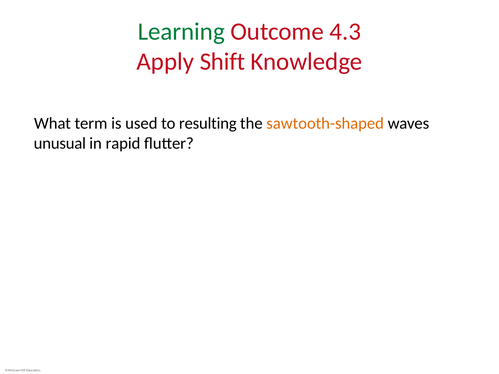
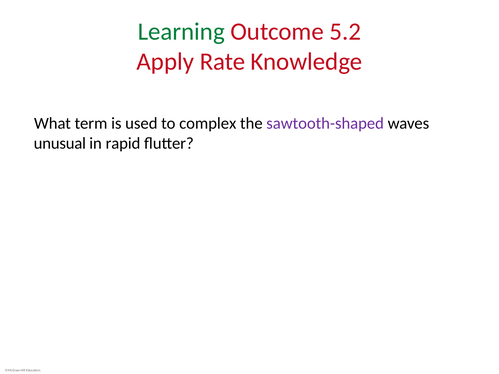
4.3: 4.3 -> 5.2 (345, 32)
Shift: Shift -> Rate (222, 62)
resulting: resulting -> complex (208, 123)
sawtooth-shaped colour: orange -> purple (325, 123)
